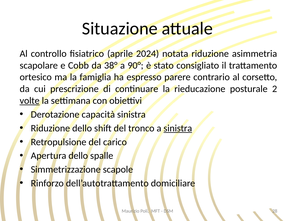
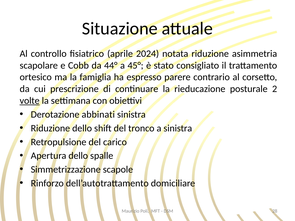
38°: 38° -> 44° (111, 65)
90°: 90° -> 45° (136, 65)
capacità: capacità -> abbinati (98, 115)
sinistra underline: present -> none (178, 128)
